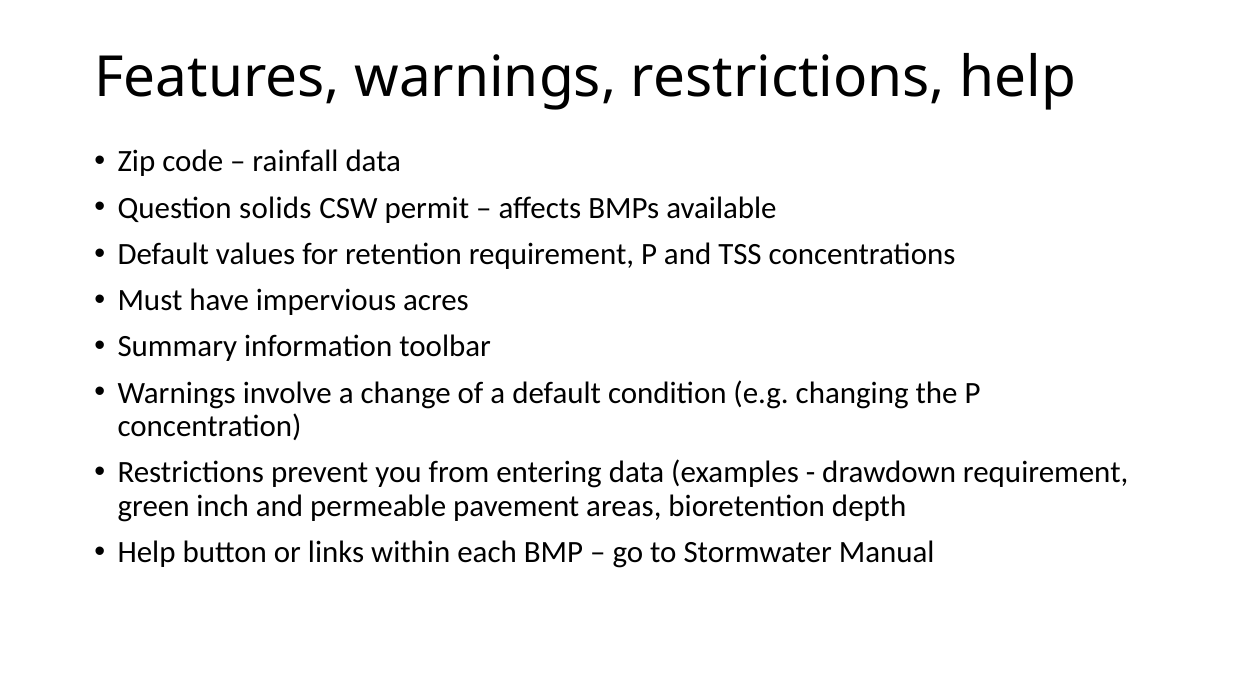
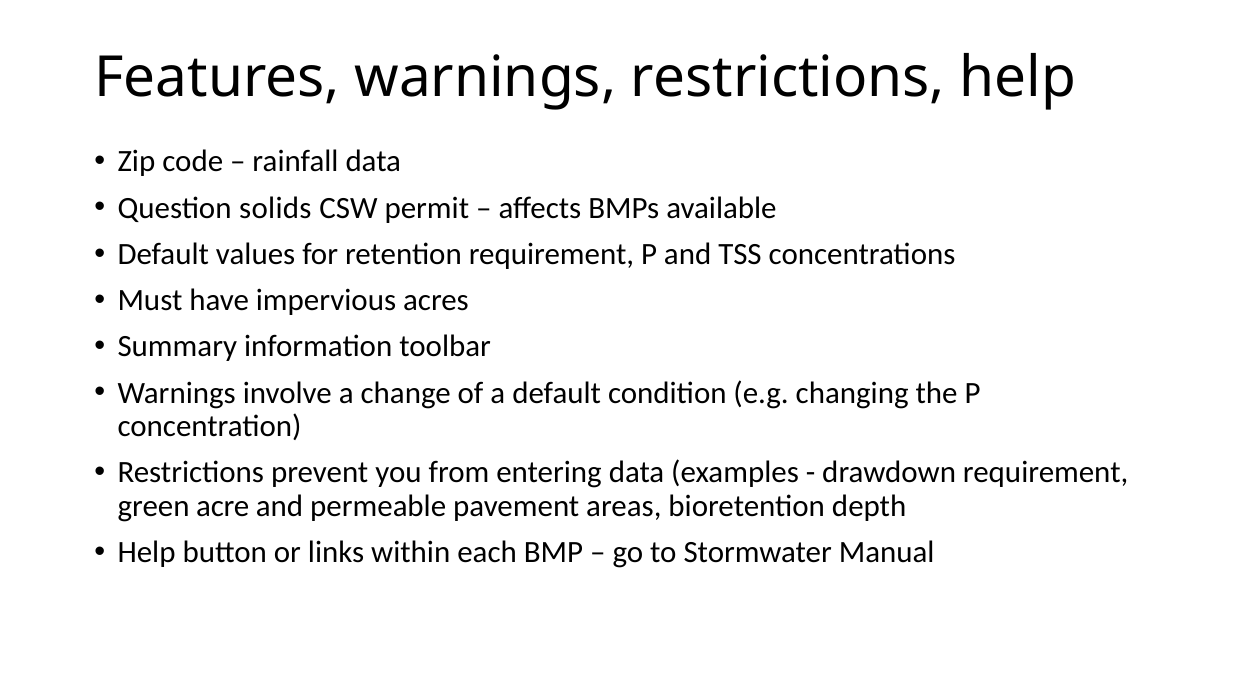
inch: inch -> acre (223, 506)
